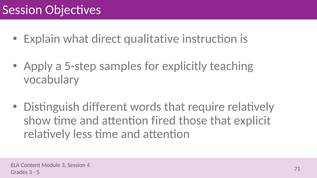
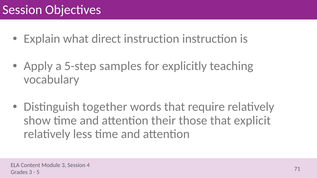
direct qualitative: qualitative -> instruction (152, 39)
different: different -> together (105, 107)
fired: fired -> their (164, 121)
